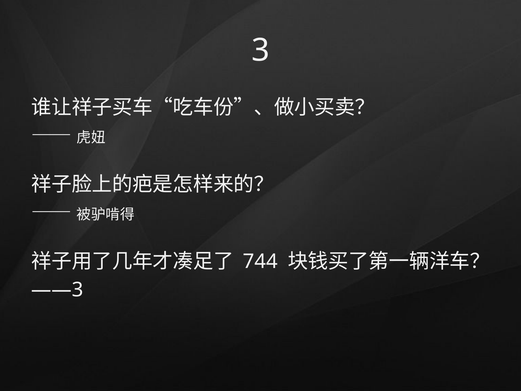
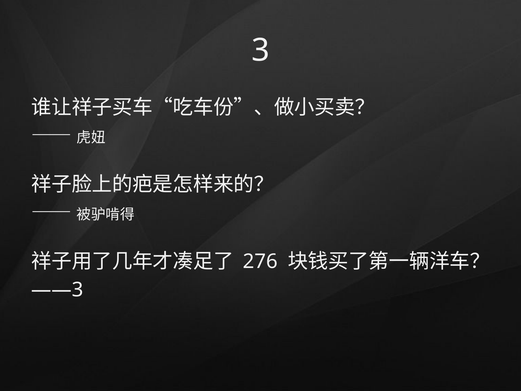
744: 744 -> 276 (260, 261)
